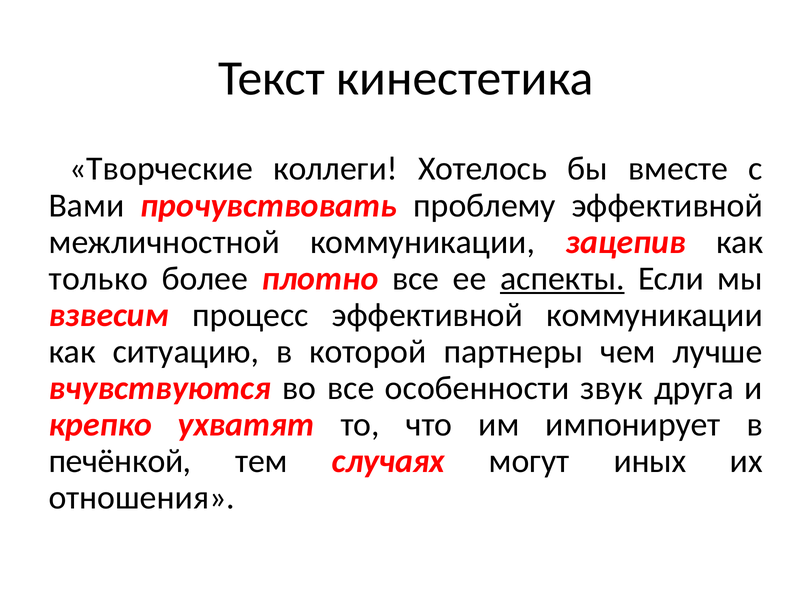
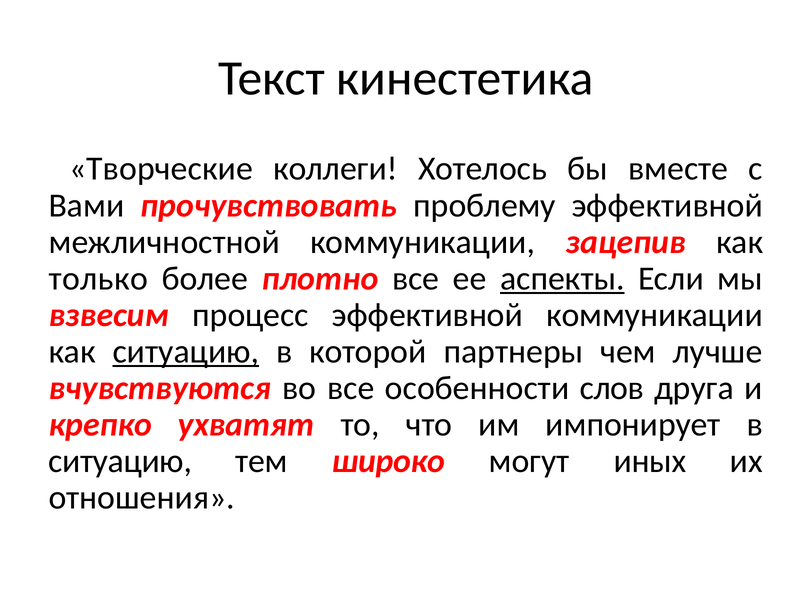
ситуацию underline: none -> present (186, 352)
звук: звук -> слов (612, 388)
печёнкой: печёнкой -> ситуацию (120, 461)
случаях: случаях -> широко (388, 461)
